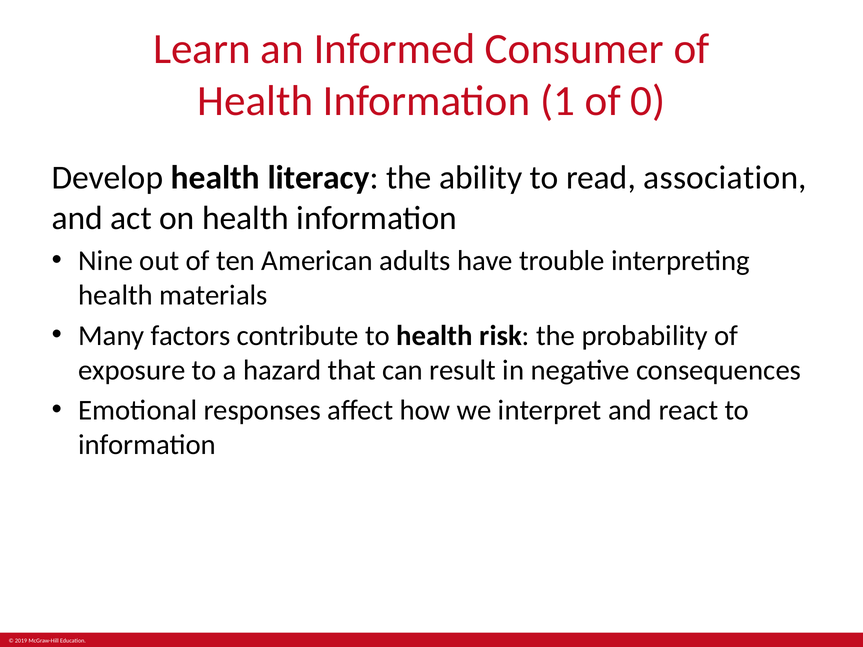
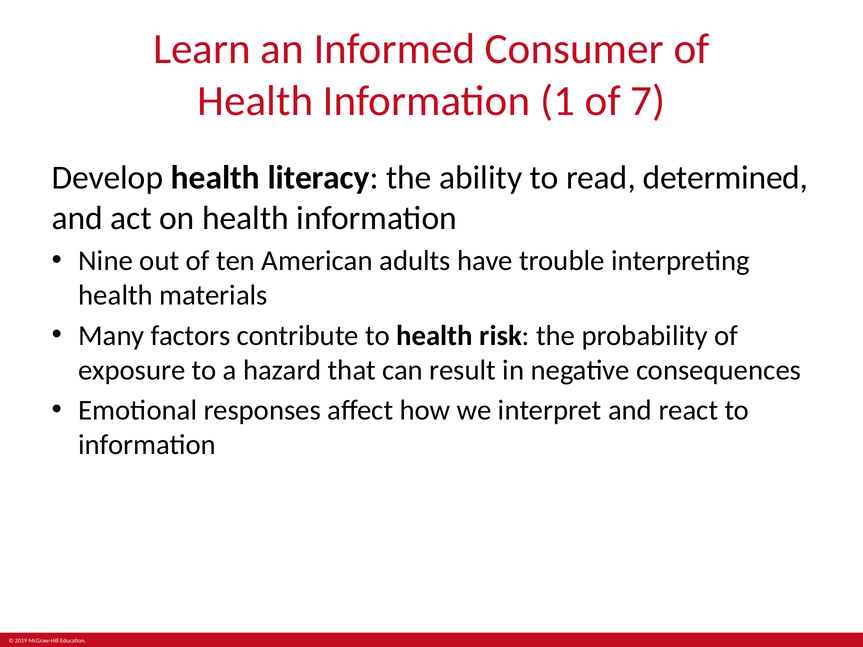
0: 0 -> 7 (648, 101)
association: association -> determined (725, 178)
